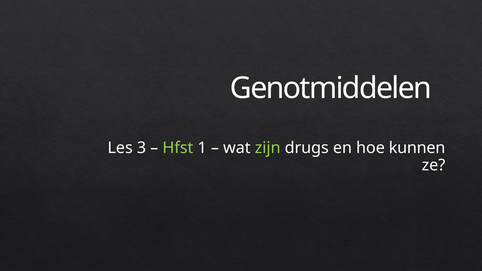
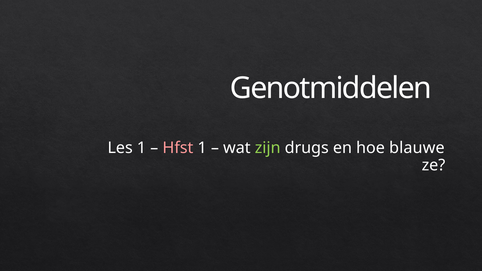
Les 3: 3 -> 1 (141, 148)
Hfst colour: light green -> pink (178, 148)
kunnen: kunnen -> blauwe (417, 148)
